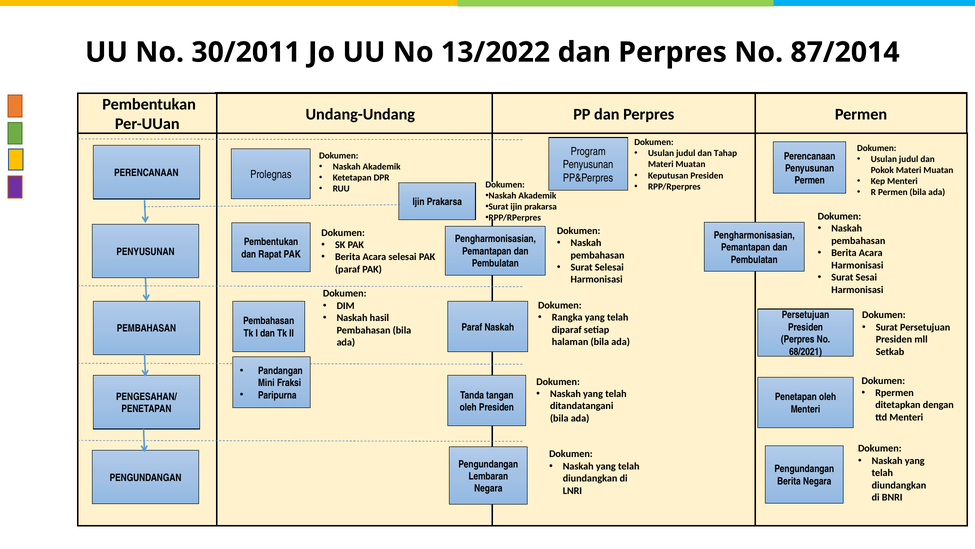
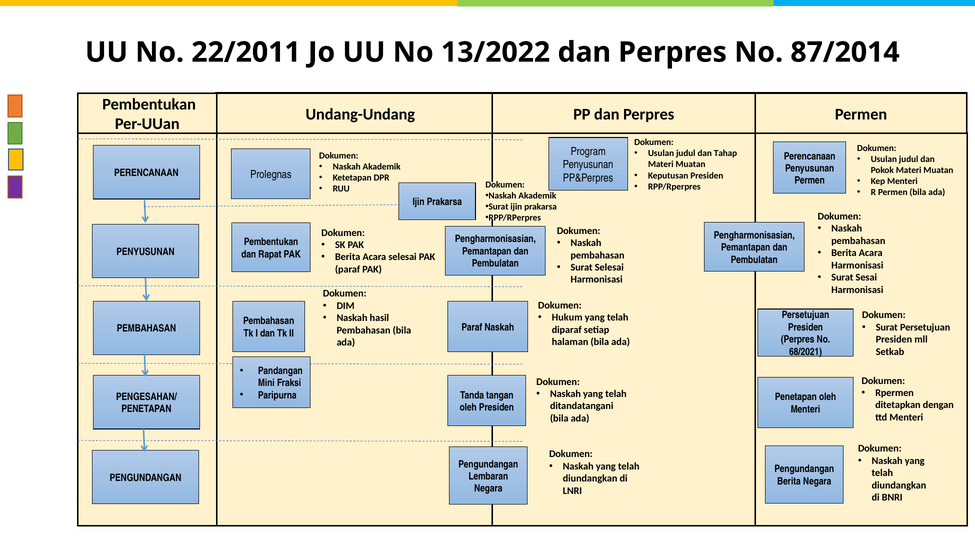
30/2011: 30/2011 -> 22/2011 (246, 52)
Rangka: Rangka -> Hukum (567, 317)
